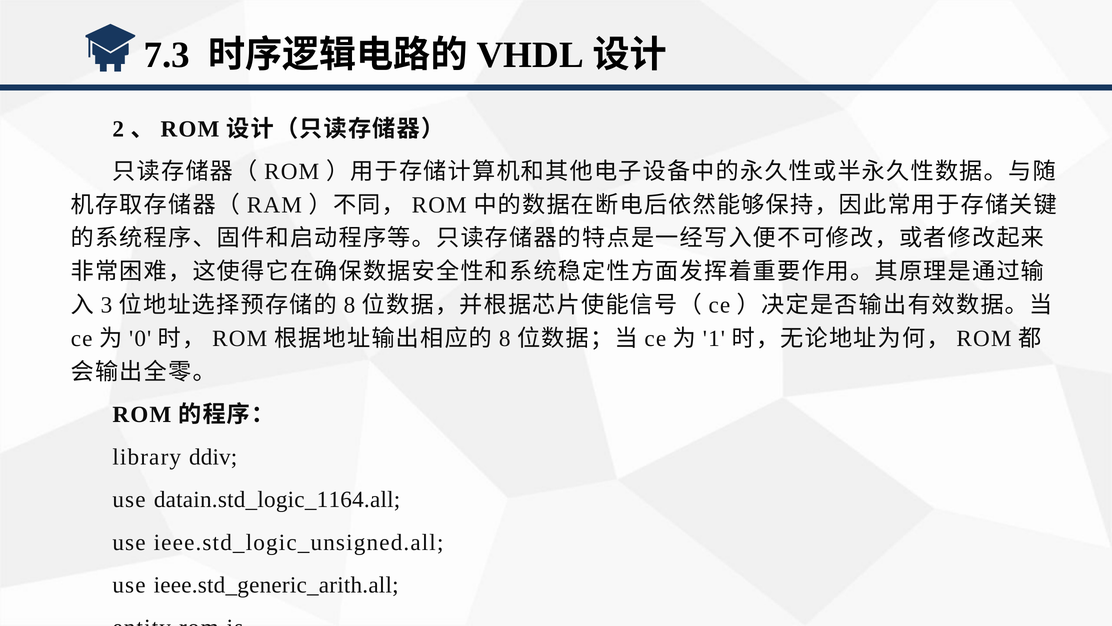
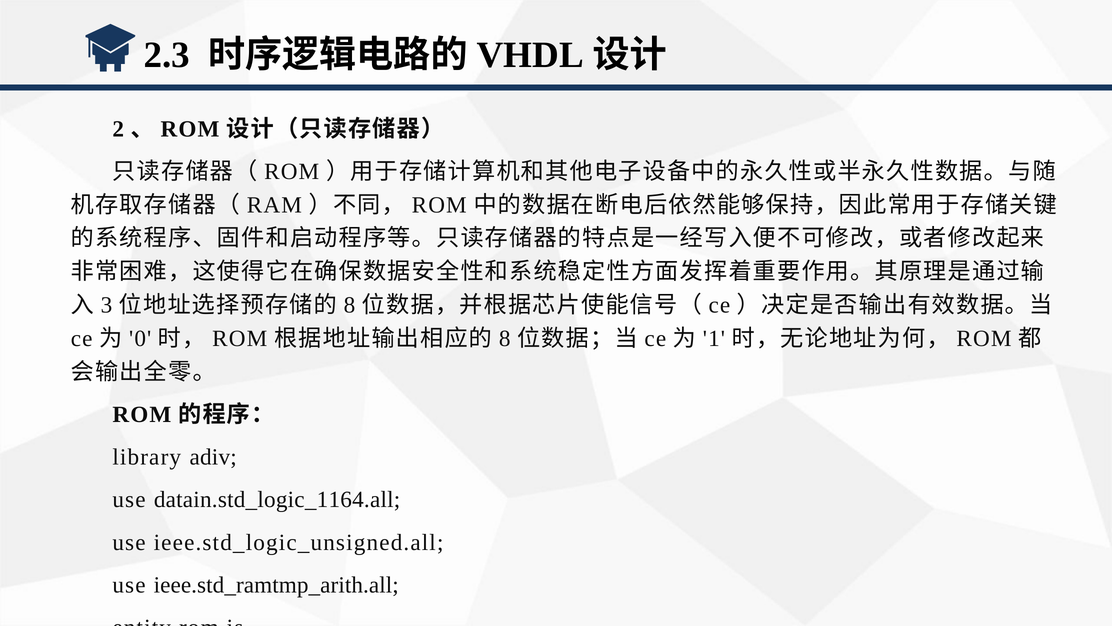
7.3: 7.3 -> 2.3 (167, 55)
ddiv: ddiv -> adiv (213, 457)
ieee.std_generic_arith.all: ieee.std_generic_arith.all -> ieee.std_ramtmp_arith.all (276, 585)
